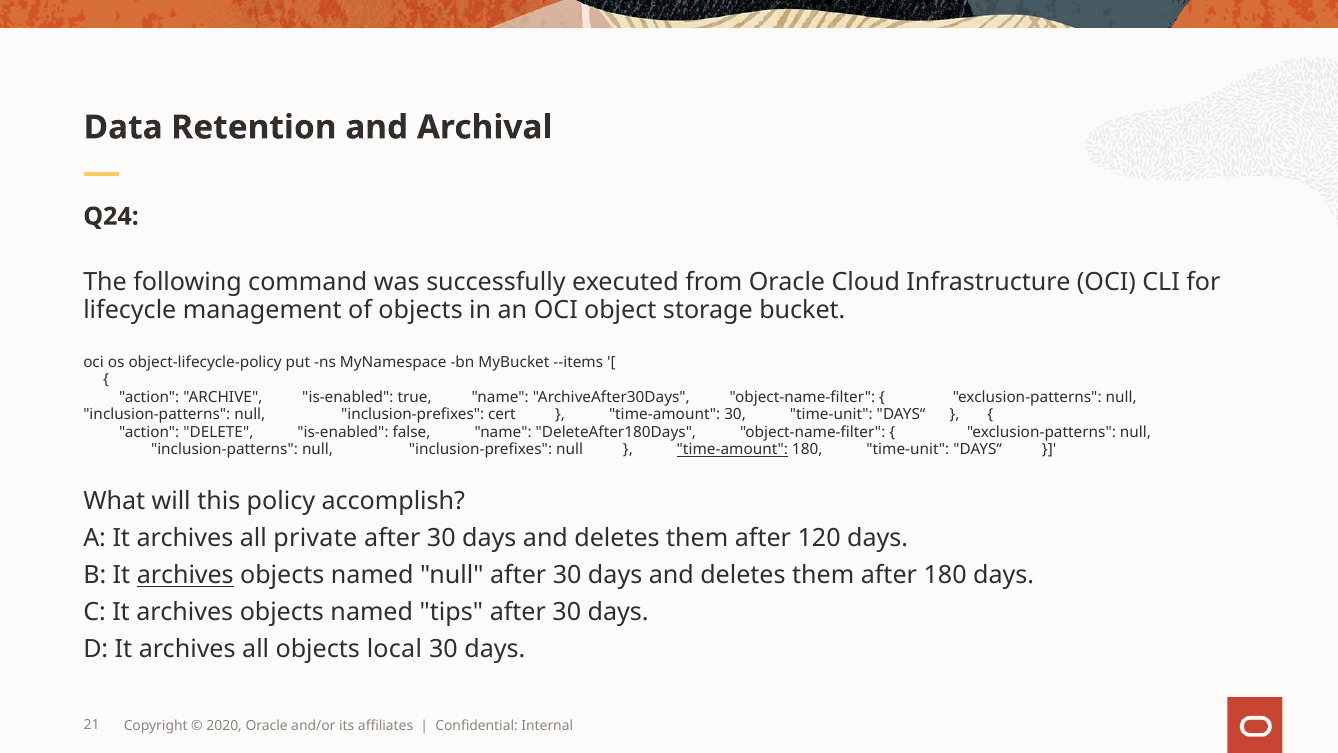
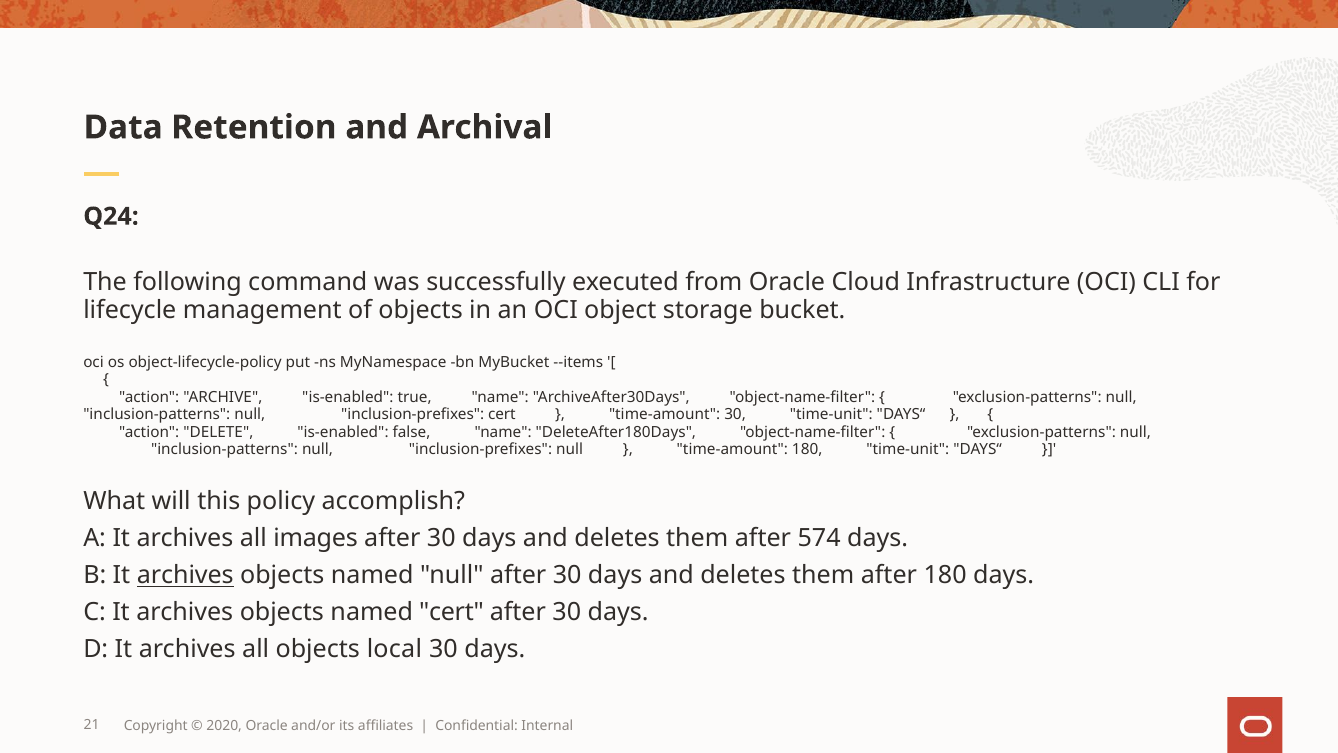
time-amount underline: present -> none (732, 450)
private: private -> images (316, 538)
120: 120 -> 574 (819, 538)
named tips: tips -> cert (451, 612)
